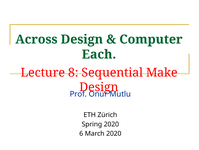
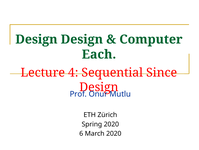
Across: Across -> Design (36, 39)
8: 8 -> 4 (73, 72)
Make: Make -> Since (162, 72)
